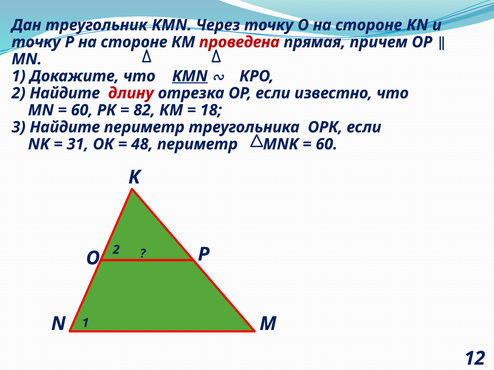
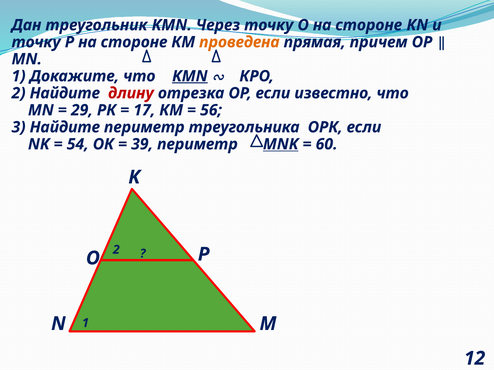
проведена colour: red -> orange (239, 42)
60: 60 -> 29 (82, 110)
82: 82 -> 17 (144, 110)
18: 18 -> 56 (211, 110)
31: 31 -> 54 (78, 144)
48: 48 -> 39 (142, 144)
MNK underline: none -> present (281, 144)
